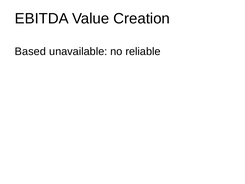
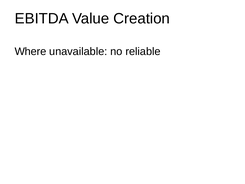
Based: Based -> Where (30, 51)
